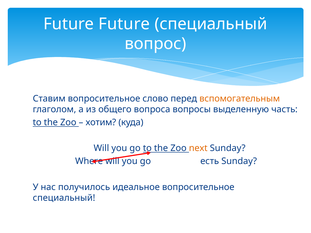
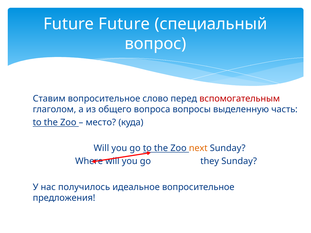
вспомогательным colour: orange -> red (240, 99)
хотим: хотим -> место (101, 122)
есть: есть -> they (210, 161)
специальный: специальный -> предложения (64, 198)
